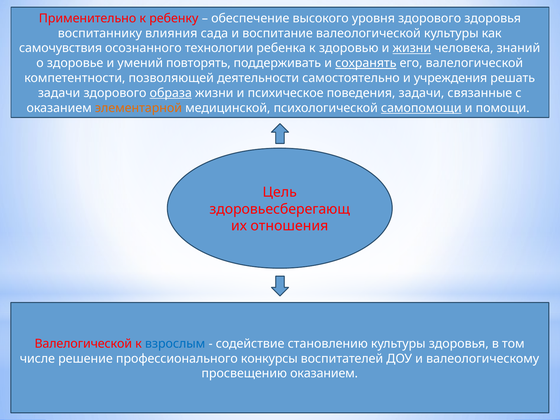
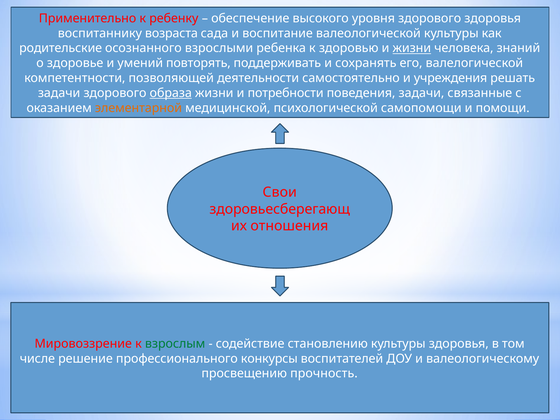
влияния: влияния -> возраста (171, 33)
самочувствия: самочувствия -> родительские (61, 48)
технологии: технологии -> взрослыми (219, 48)
сохранять underline: present -> none (366, 63)
психическое: психическое -> потребности (286, 93)
самопомощи underline: present -> none (421, 108)
Цель: Цель -> Свои (280, 192)
Валелогической: Валелогической -> Мировоззрение (83, 344)
взрослым colour: blue -> green (175, 344)
просвещению оказанием: оказанием -> прочность (324, 374)
